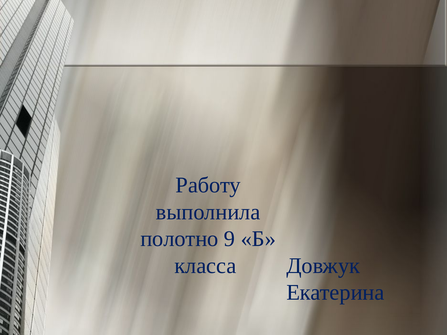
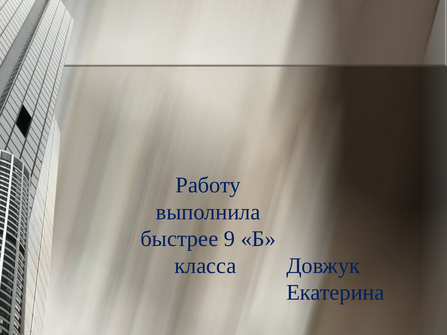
полотно: полотно -> быстрее (179, 239)
